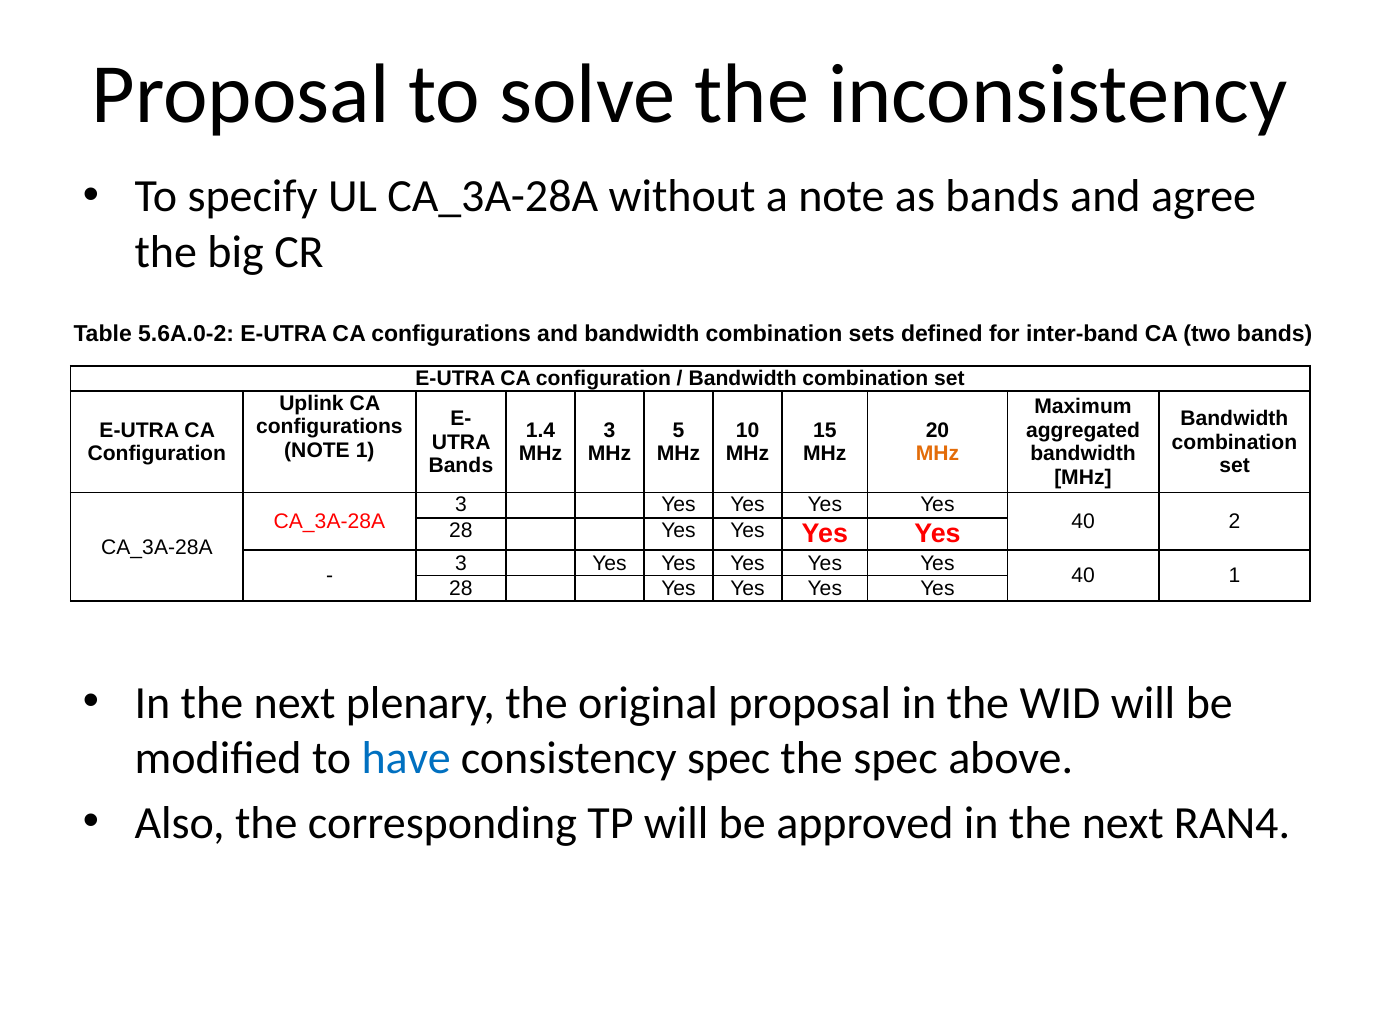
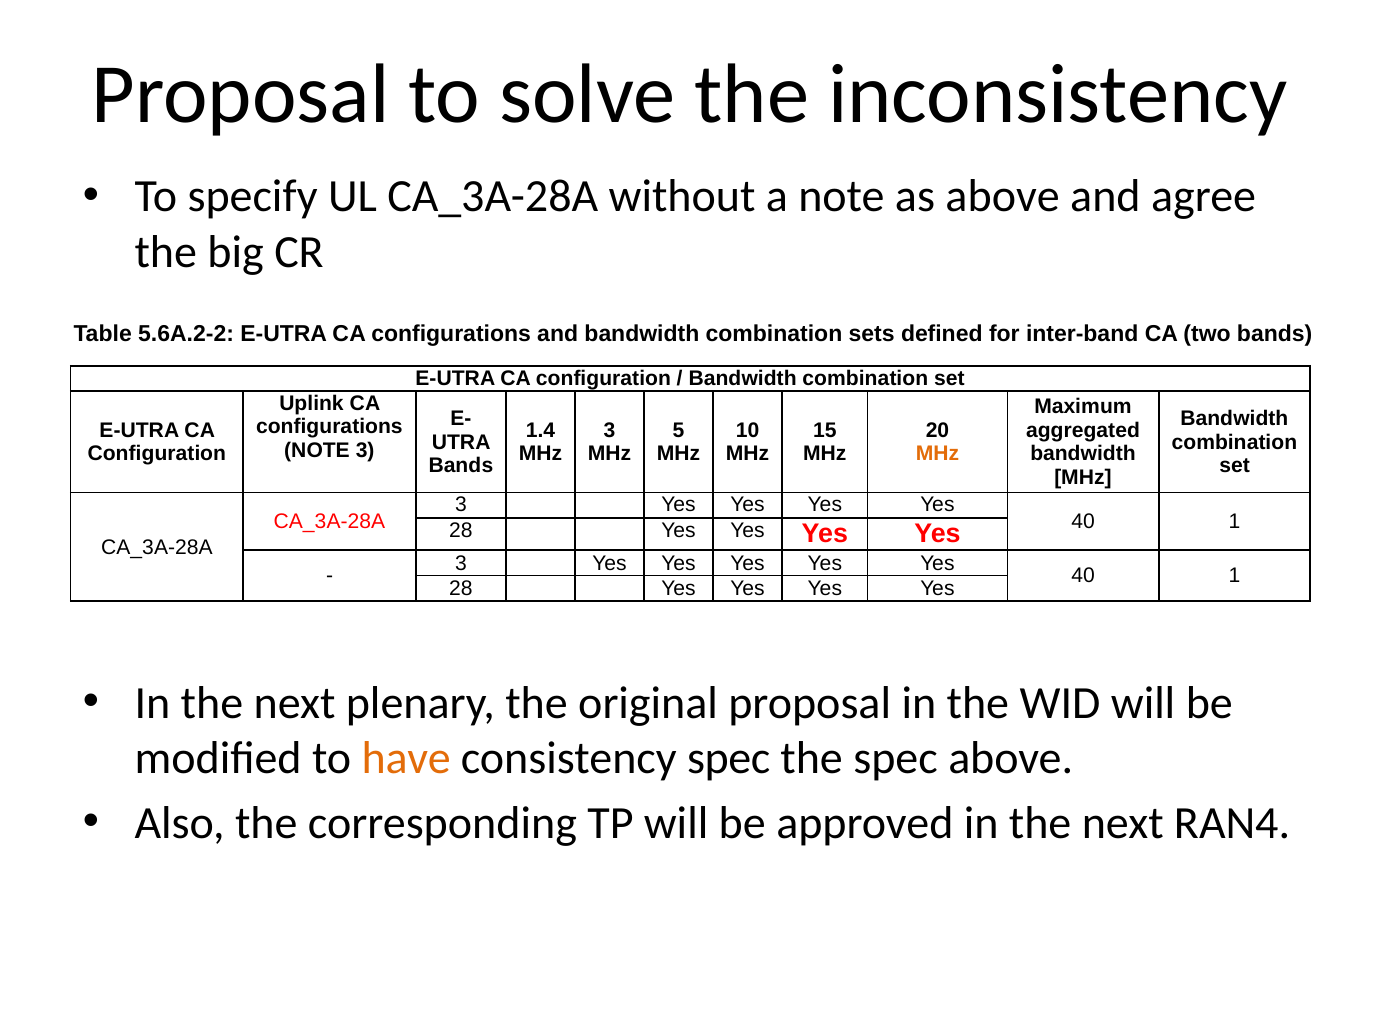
as bands: bands -> above (1003, 197)
5.6A.0-2: 5.6A.0-2 -> 5.6A.2-2 (186, 334)
NOTE 1: 1 -> 3 (365, 450)
2: 2 -> 1 (1235, 522)
have colour: blue -> orange (406, 758)
